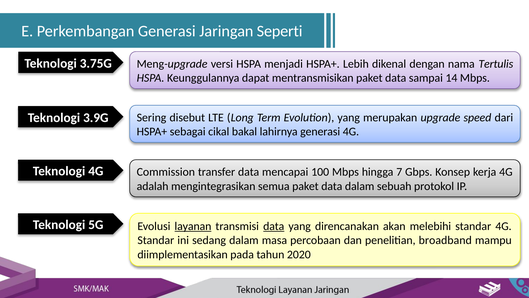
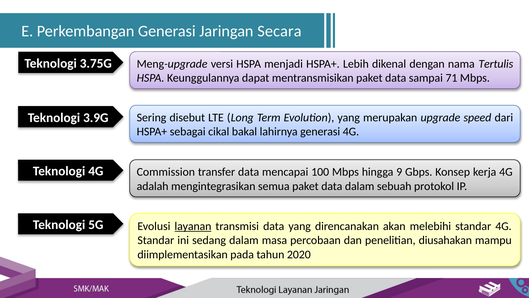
Seperti: Seperti -> Secara (279, 31)
14: 14 -> 71 (451, 78)
7: 7 -> 9 (399, 172)
data underline: present -> none (274, 226)
broadband: broadband -> diusahakan (445, 240)
